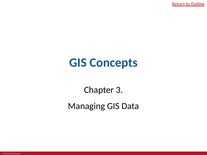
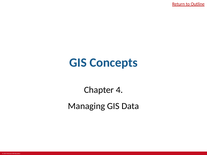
3: 3 -> 4 (119, 90)
